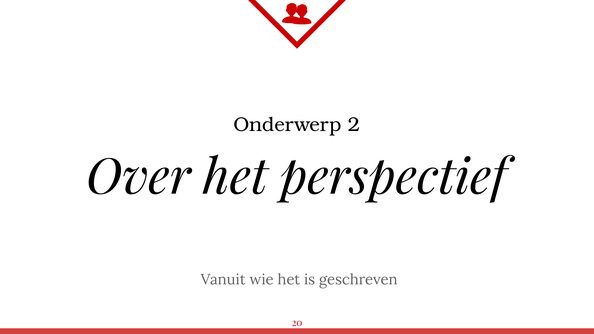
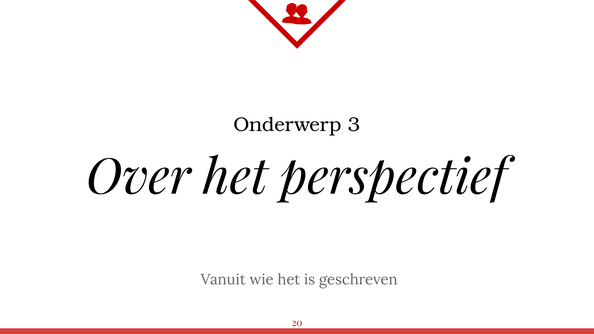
2: 2 -> 3 (354, 125)
